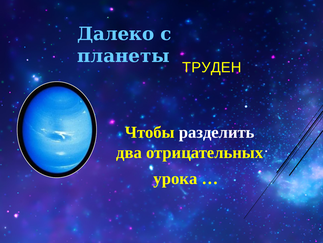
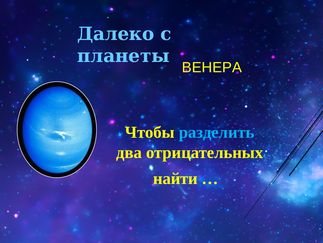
ТРУДЕН: ТРУДЕН -> ВЕНЕРА (212, 67)
разделить colour: white -> light blue (217, 132)
урока: урока -> найти (175, 178)
